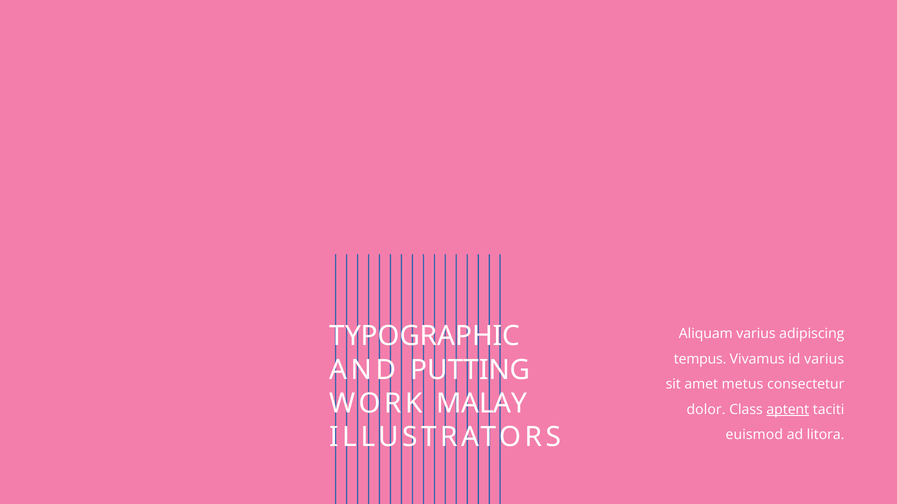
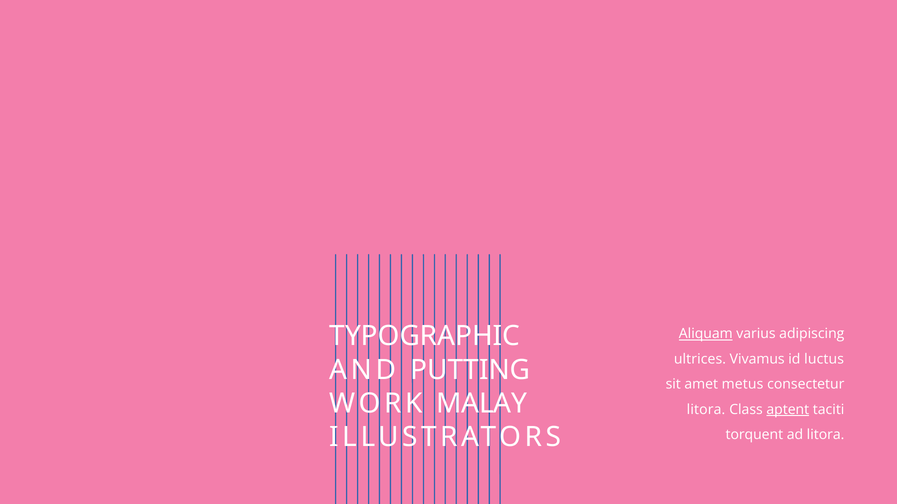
Aliquam underline: none -> present (706, 334)
tempus: tempus -> ultrices (700, 359)
id varius: varius -> luctus (824, 359)
dolor: dolor -> litora (706, 410)
euismod: euismod -> torquent (754, 435)
